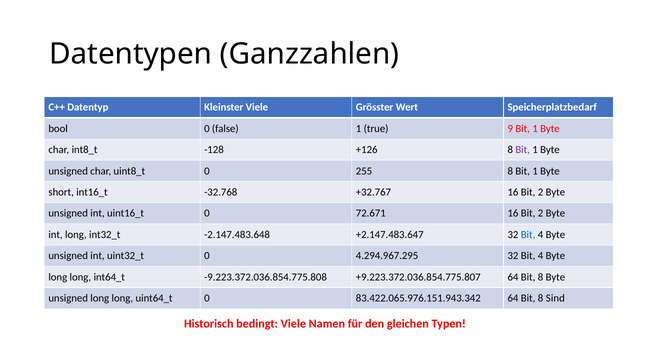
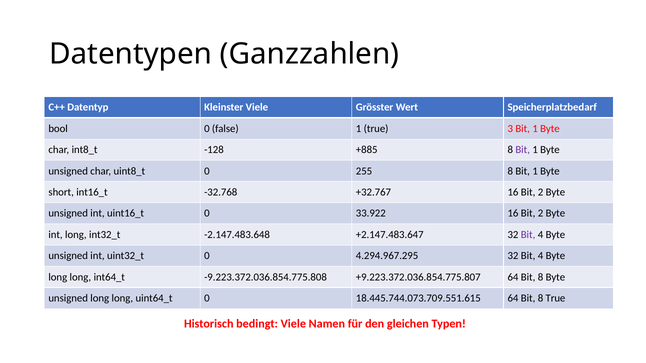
9: 9 -> 3 (510, 129)
+126: +126 -> +885 (367, 150)
72.671: 72.671 -> 33.922 (371, 214)
Bit colour: blue -> purple (528, 235)
83.422.065.976.151.943.342: 83.422.065.976.151.943.342 -> 18.445.744.073.709.551.615 (418, 299)
8 Sind: Sind -> True (555, 299)
